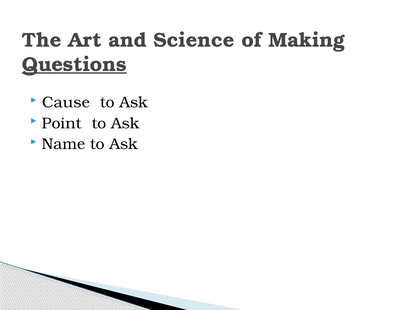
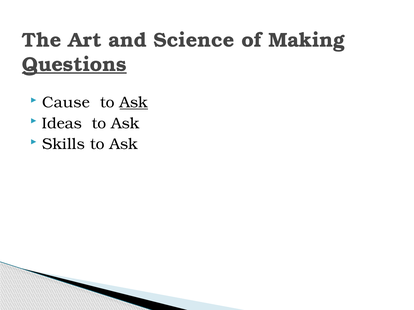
Ask underline: none -> present (134, 102)
Point: Point -> Ideas (62, 123)
Name: Name -> Skills (63, 144)
